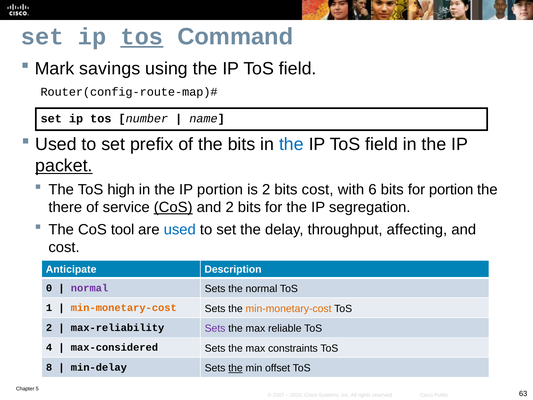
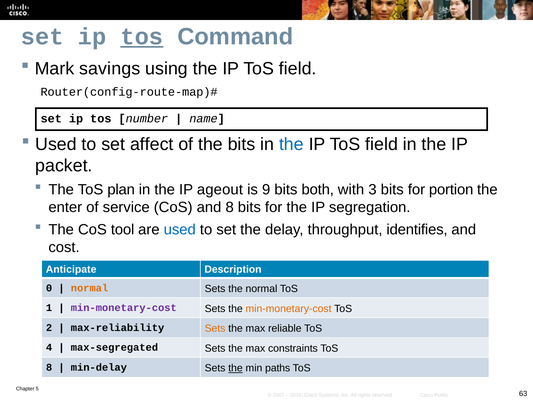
prefix: prefix -> affect (152, 144)
packet underline: present -> none (64, 166)
high: high -> plan (121, 189)
IP portion: portion -> ageout (220, 189)
is 2: 2 -> 9 (266, 189)
bits cost: cost -> both (318, 189)
6: 6 -> 3 (372, 189)
there: there -> enter (65, 207)
CoS underline: present -> none (173, 207)
and 2: 2 -> 8 (230, 207)
affecting: affecting -> identifies (417, 229)
normal colour: purple -> orange (90, 288)
min-monetary-cost colour: orange -> purple (124, 308)
Sets colour: purple -> orange (215, 328)
max-considered: max-considered -> max-segregated (114, 347)
offset: offset -> paths (278, 368)
